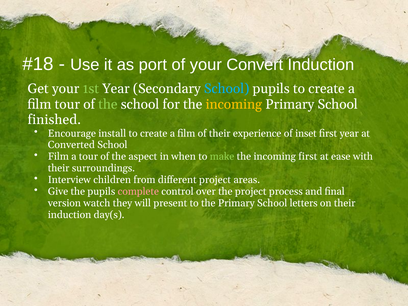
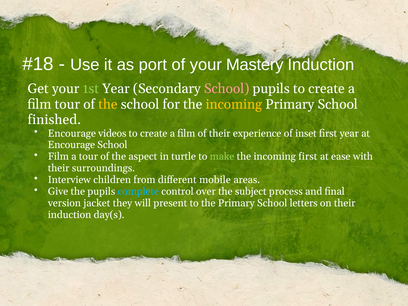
Convert: Convert -> Mastery (255, 65)
School colour: light blue -> pink (227, 89)
the colour: light green -> yellow (108, 104)
install: install -> videos (112, 133)
Converted: Converted -> Encourage (71, 145)
when: when -> turtle (184, 157)
different project: project -> mobile (215, 180)
complete colour: pink -> light blue (138, 191)
the project: project -> subject (251, 191)
watch: watch -> jacket (97, 203)
